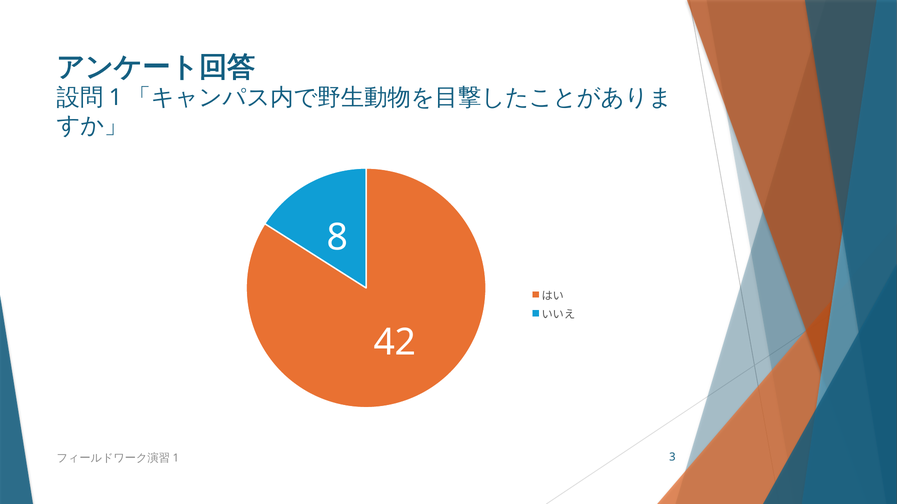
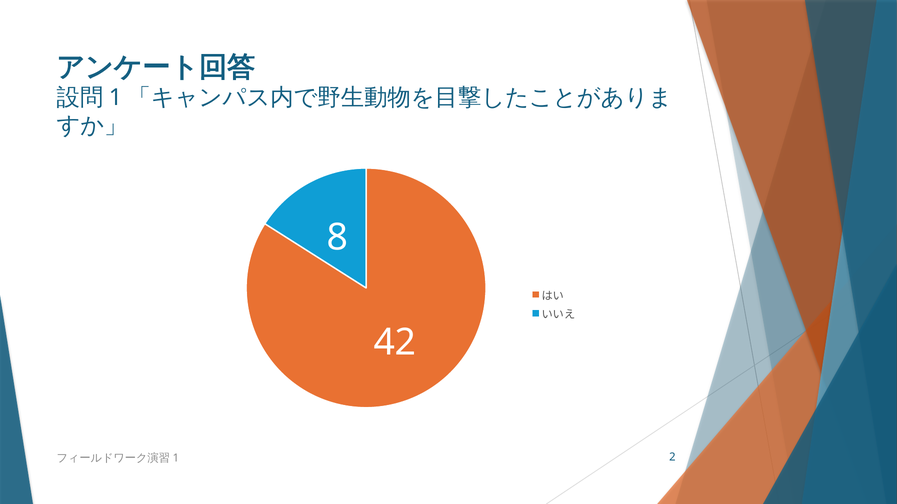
3: 3 -> 2 (672, 458)
